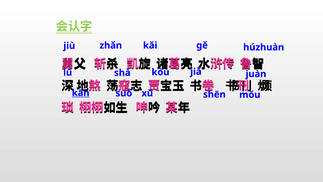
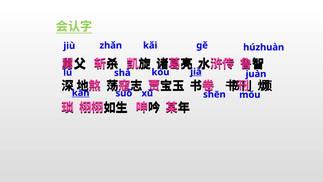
jiǎ underline: none -> present (196, 72)
